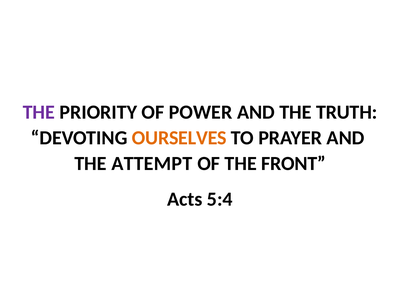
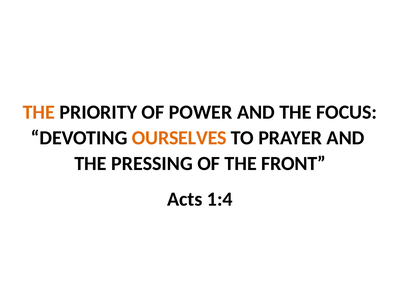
THE colour: purple -> orange (39, 112)
TRUTH: TRUTH -> FOCUS (347, 112)
ATTEMPT: ATTEMPT -> PRESSING (152, 164)
5:4: 5:4 -> 1:4 (220, 199)
